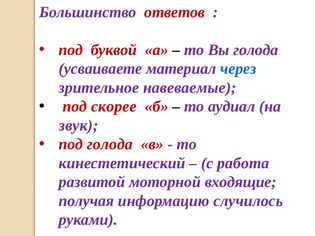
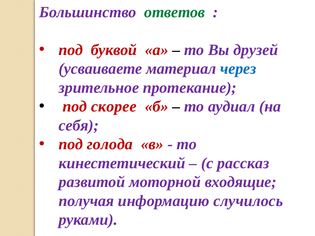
ответов colour: red -> green (175, 12)
Вы голода: голода -> друзей (256, 50)
навеваемые: навеваемые -> протекание (190, 88)
звук: звук -> себя (79, 125)
работа: работа -> рассказ (243, 163)
